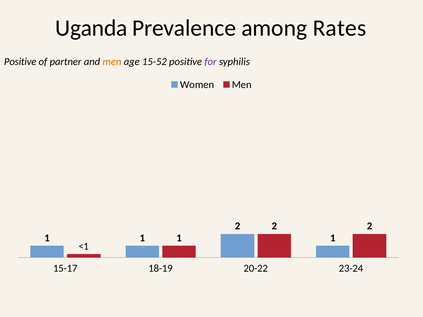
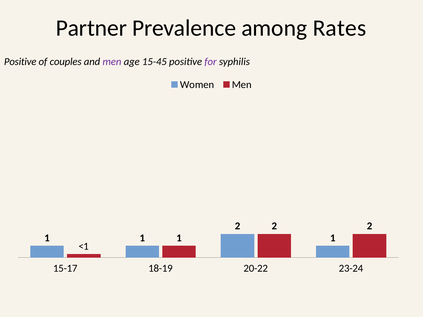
Uganda: Uganda -> Partner (91, 28)
partner: partner -> couples (66, 62)
men colour: orange -> purple (112, 62)
15-52: 15-52 -> 15-45 (154, 62)
